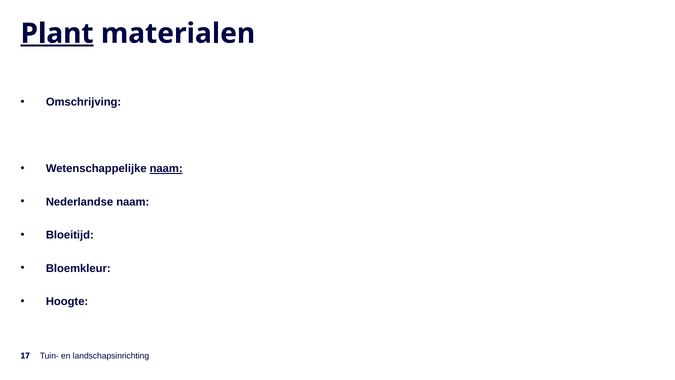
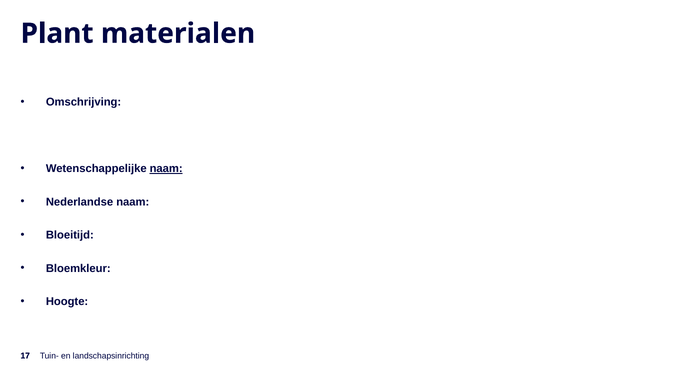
Plant underline: present -> none (57, 33)
